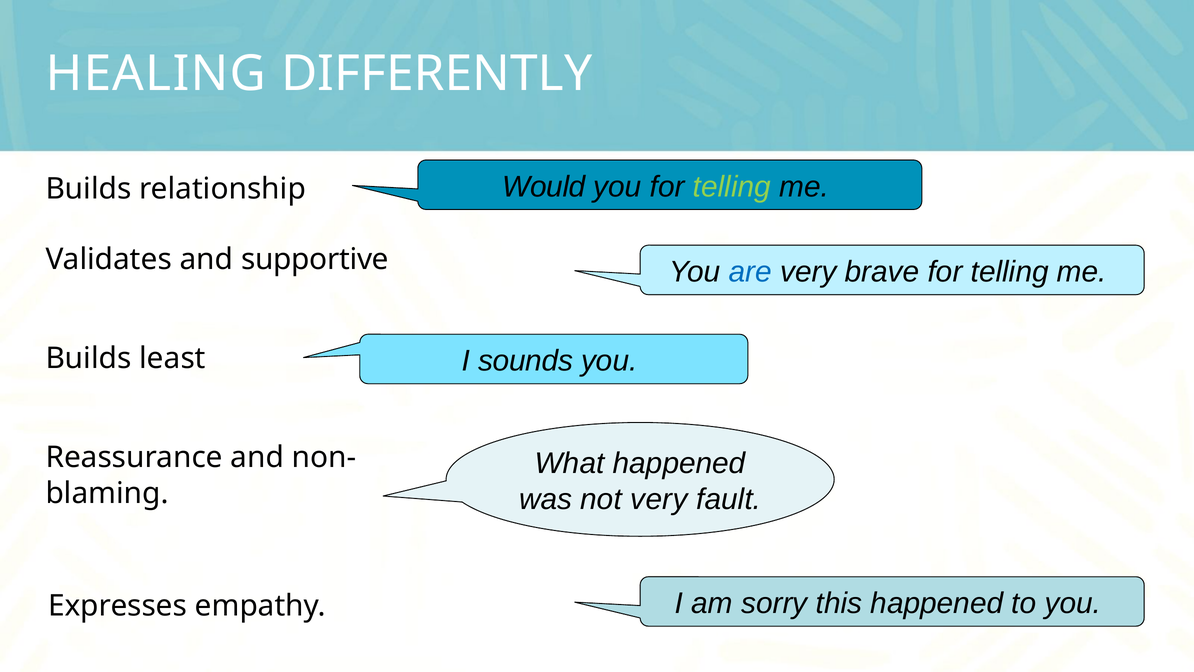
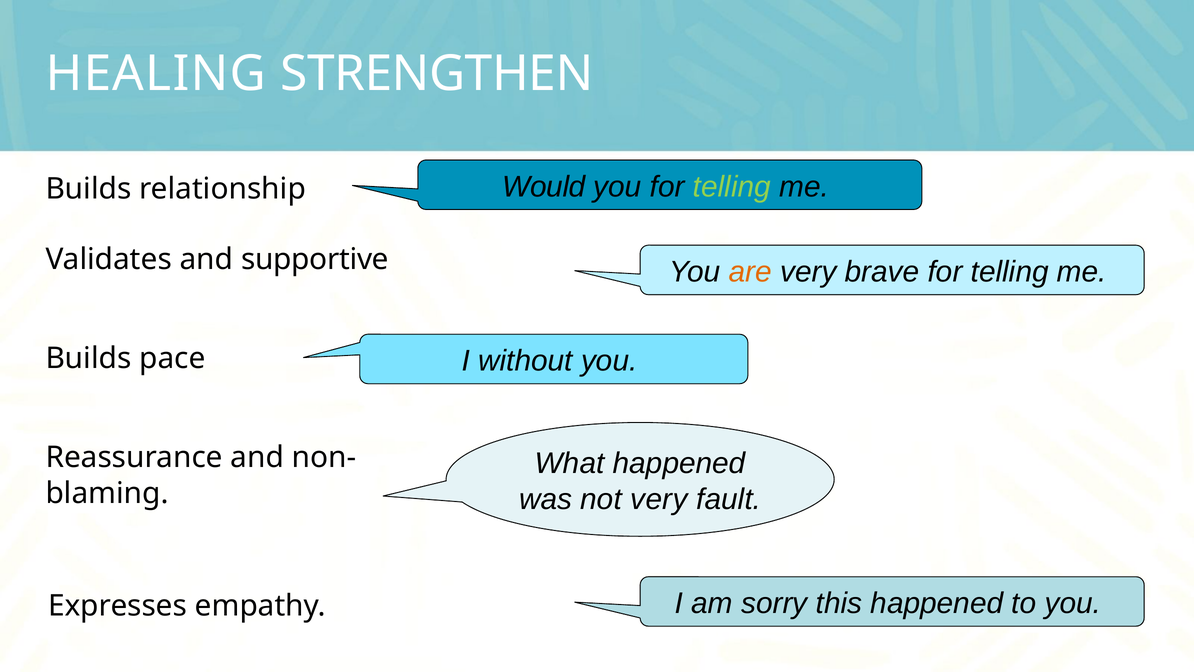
DIFFERENTLY: DIFFERENTLY -> STRENGTHEN (437, 74)
are colour: blue -> orange (750, 272)
least: least -> pace (172, 358)
sounds: sounds -> without (525, 361)
